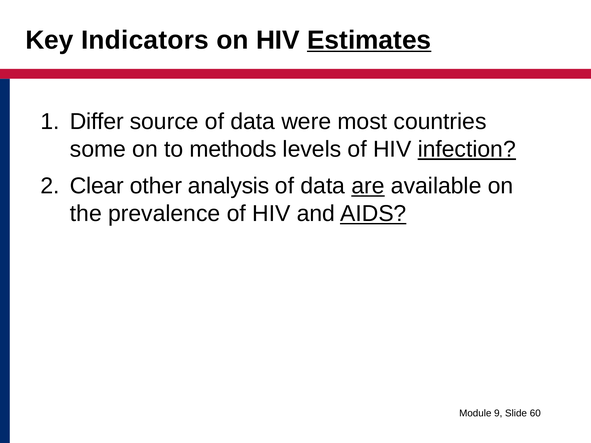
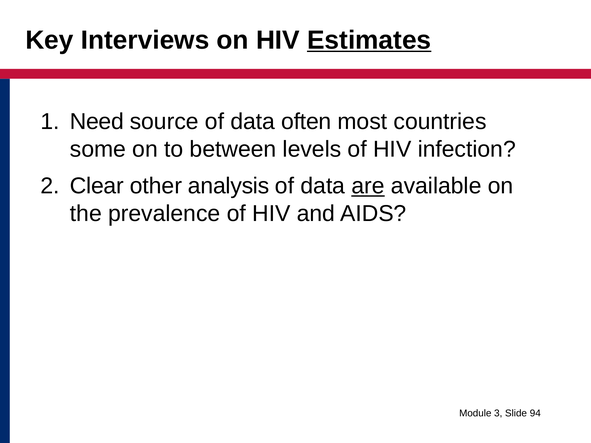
Indicators: Indicators -> Interviews (145, 40)
Differ: Differ -> Need (97, 122)
were: were -> often (306, 122)
methods: methods -> between (233, 149)
infection underline: present -> none (467, 149)
AIDS underline: present -> none (373, 214)
9: 9 -> 3 (498, 413)
60: 60 -> 94 (535, 413)
